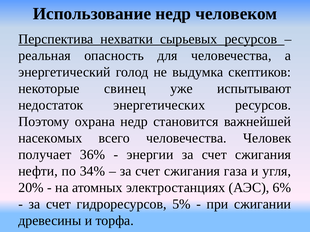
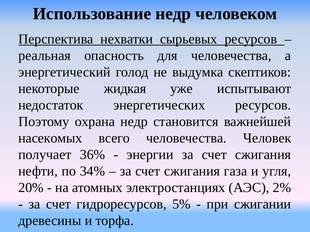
свинец: свинец -> жидкая (125, 89)
6%: 6% -> 2% (282, 188)
